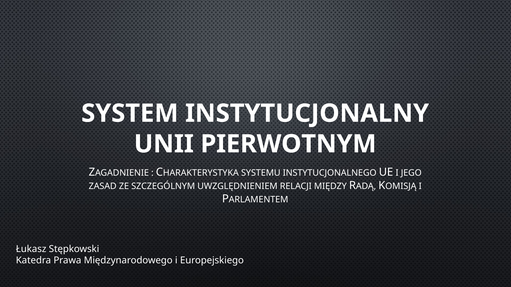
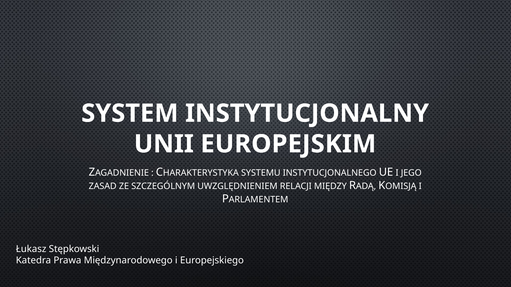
PIERWOTNYM: PIERWOTNYM -> EUROPEJSKIM (288, 144)
